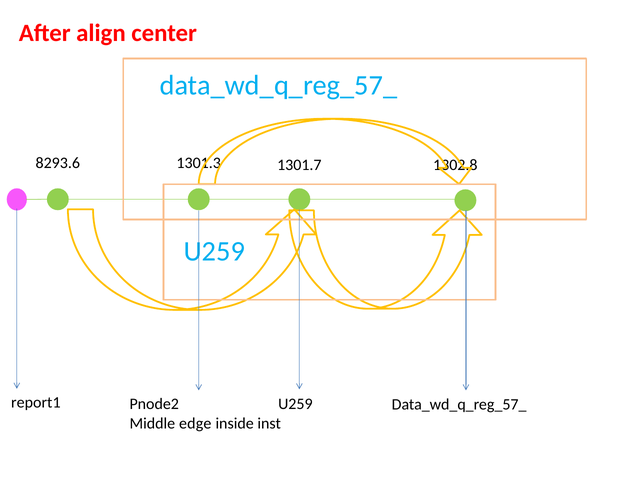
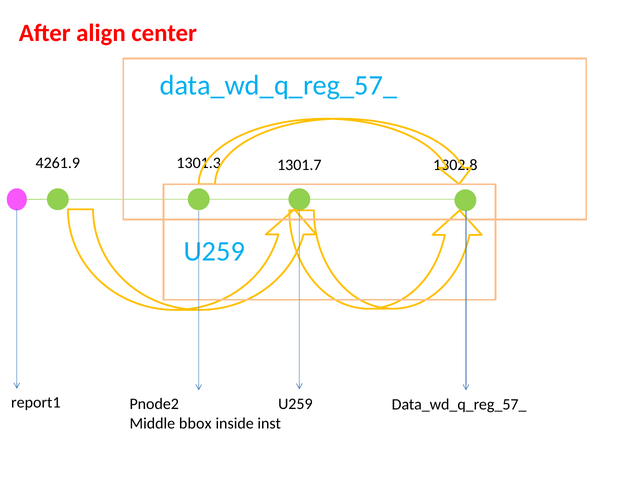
8293.6: 8293.6 -> 4261.9 (58, 163)
edge: edge -> bbox (195, 424)
